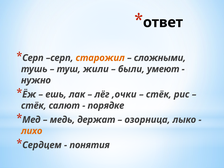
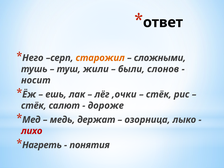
Серп: Серп -> Него (33, 58)
умеют: умеют -> слонов (163, 69)
нужно: нужно -> носит (36, 80)
порядке: порядке -> дороже (106, 106)
лихо colour: orange -> red (32, 131)
Сердцем: Сердцем -> Нагреть (42, 145)
